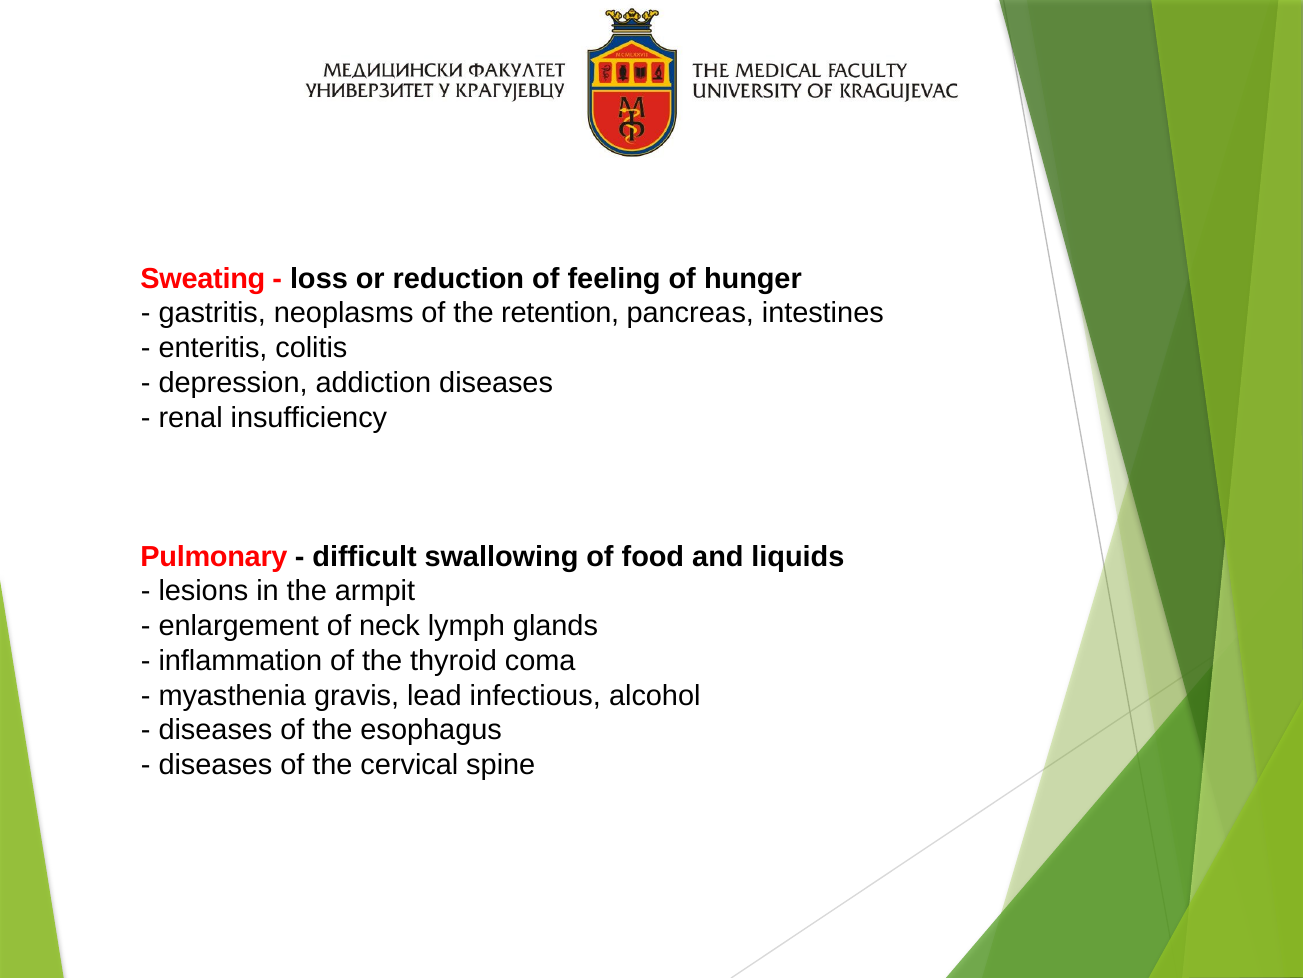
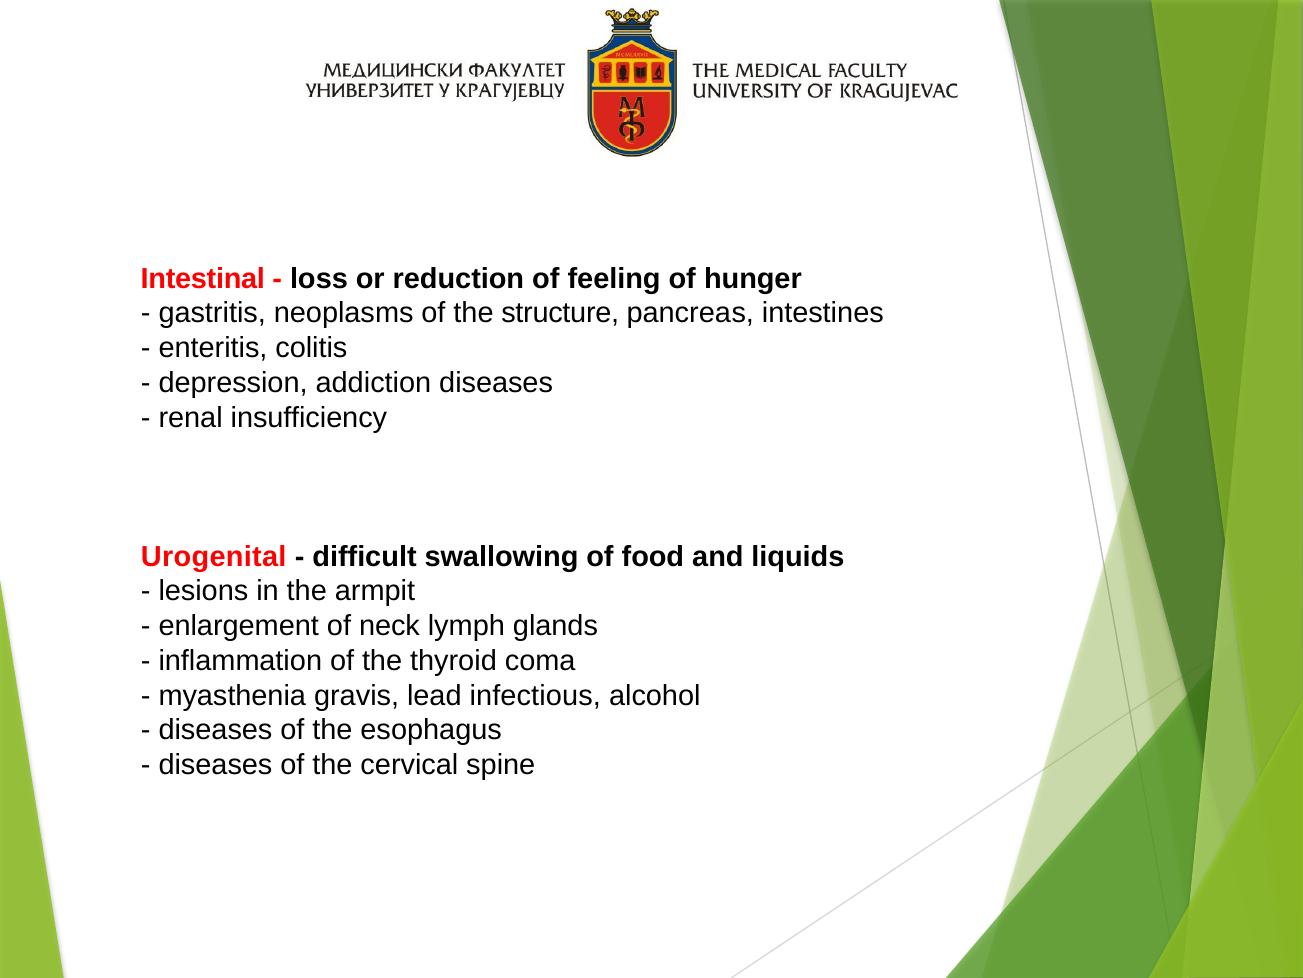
Sweating: Sweating -> Intestinal (203, 278)
retention: retention -> structure (560, 313)
Pulmonary: Pulmonary -> Urogenital (214, 556)
